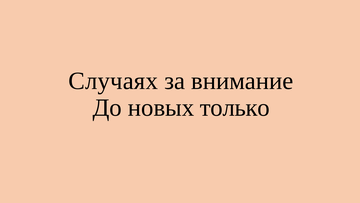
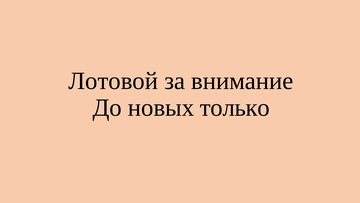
Случаях: Случаях -> Лотовой (113, 81)
